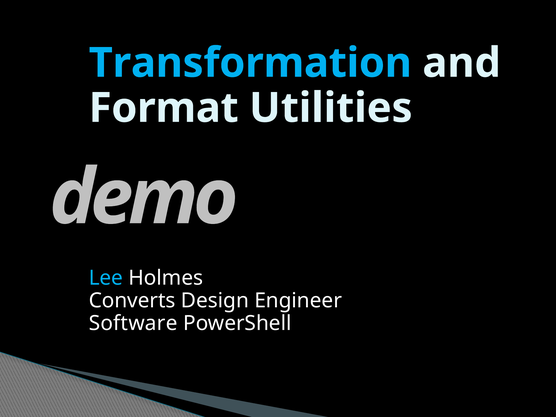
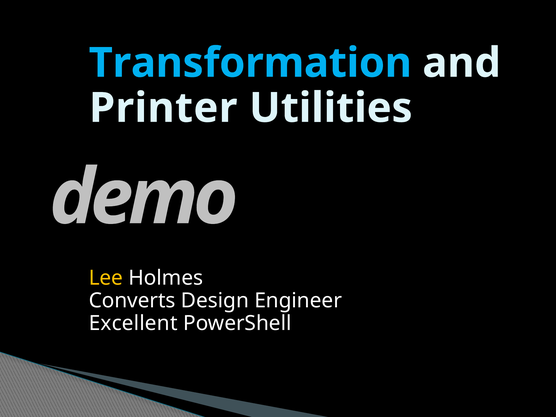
Format: Format -> Printer (163, 108)
Lee colour: light blue -> yellow (106, 278)
Software: Software -> Excellent (133, 323)
